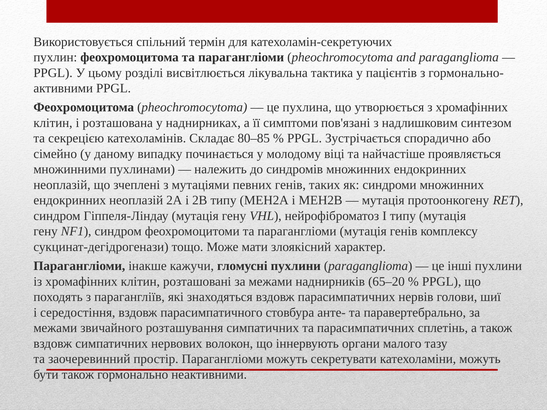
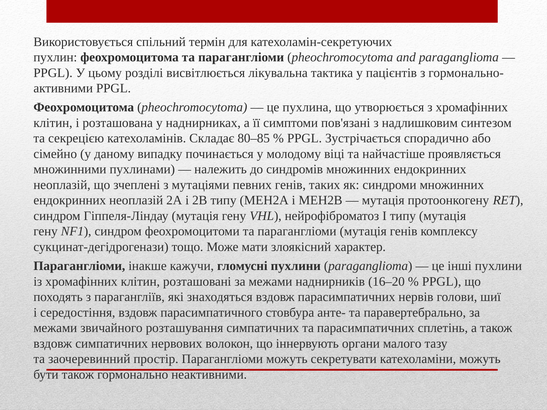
65–20: 65–20 -> 16–20 (386, 282)
